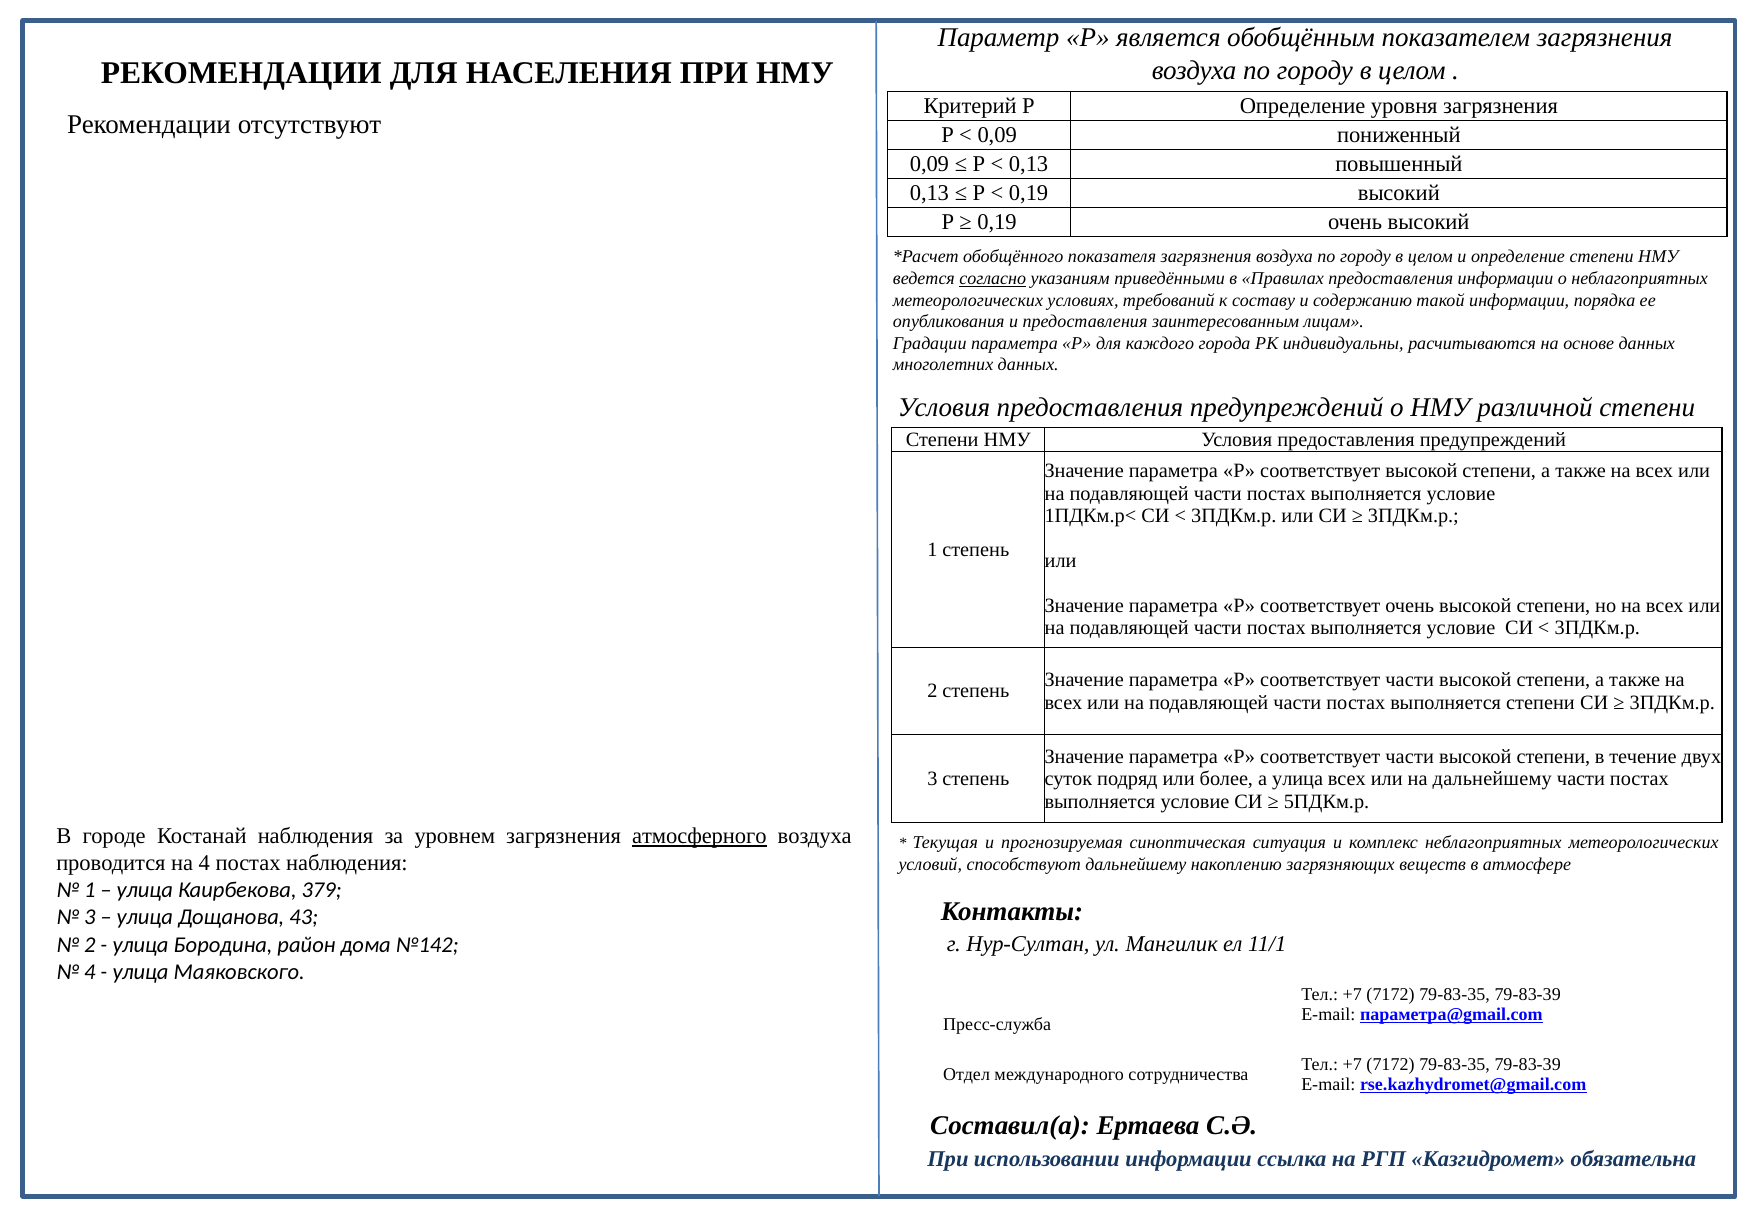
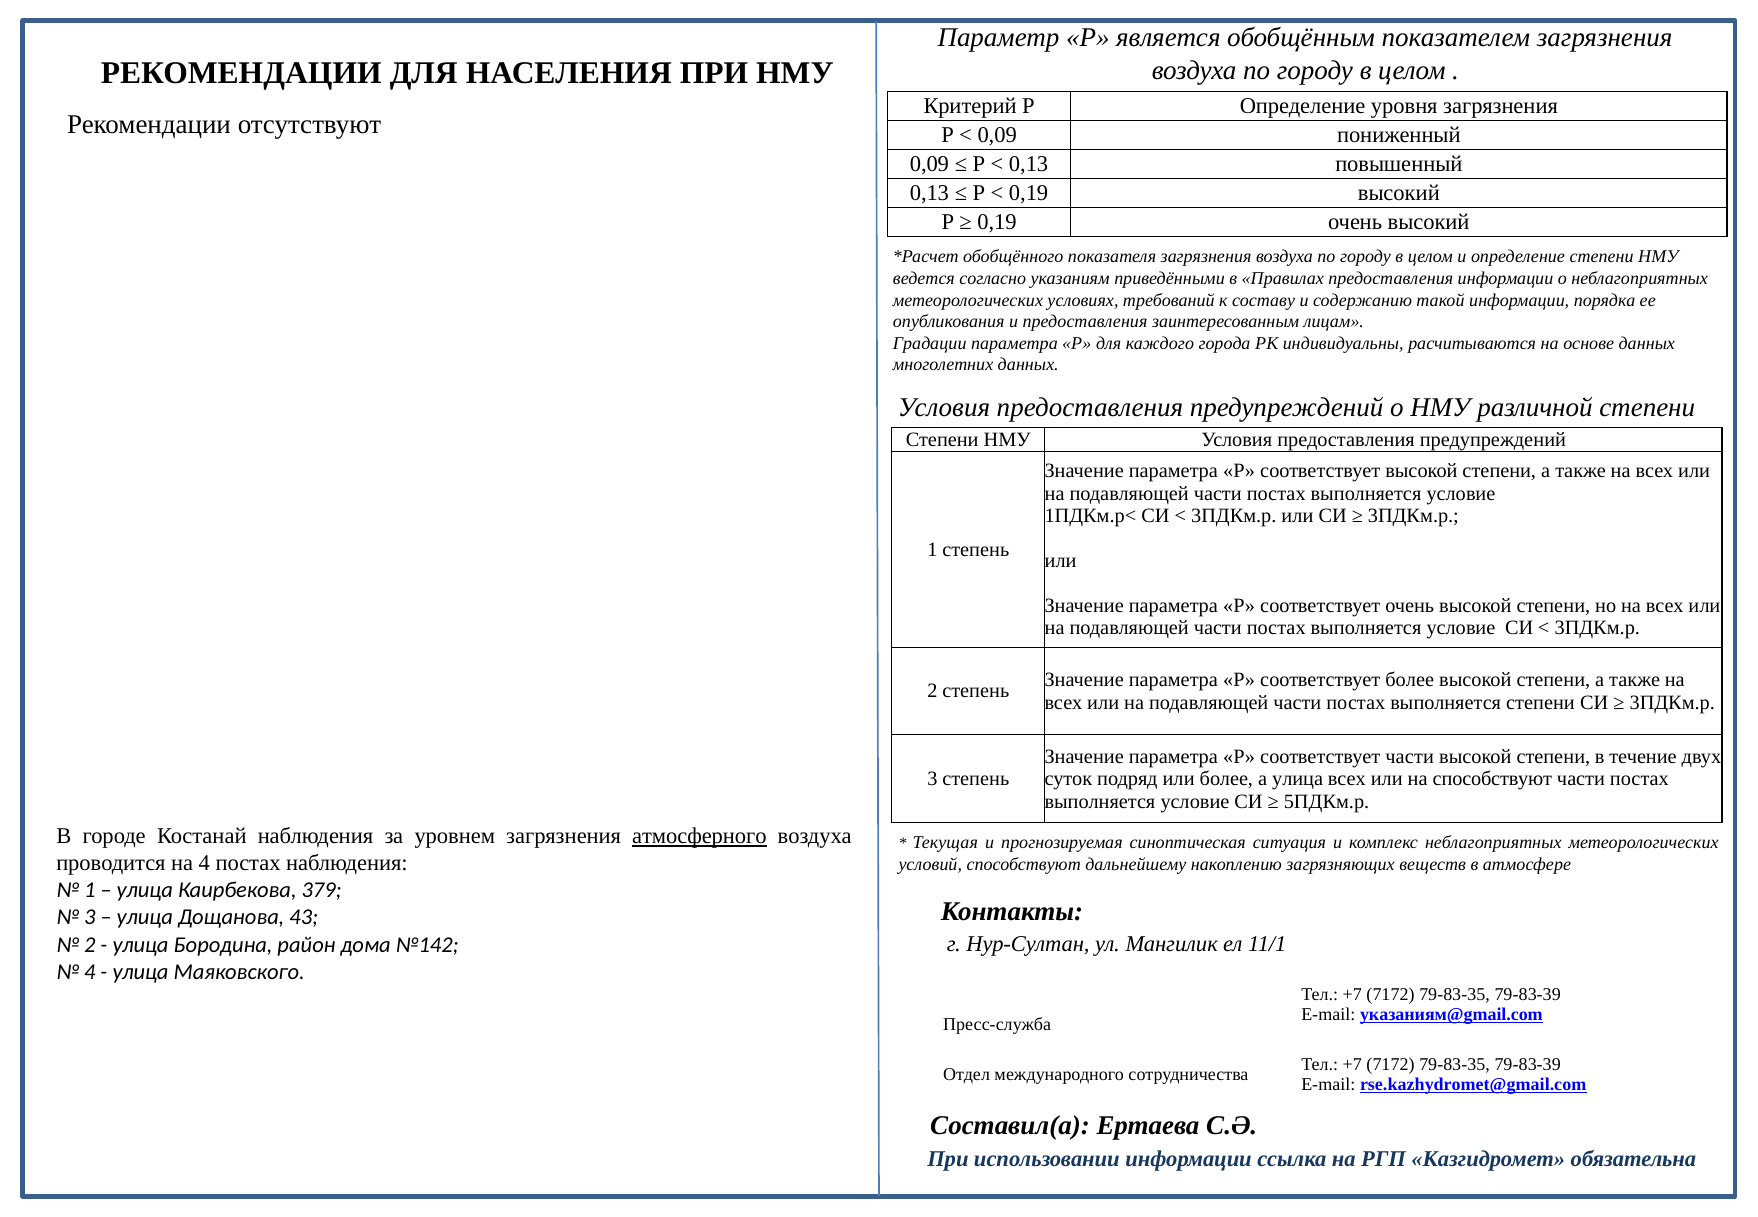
согласно underline: present -> none (993, 279)
части: части -> более (1410, 680)
на дальнейшему: дальнейшему -> способствуют (1492, 779)
параметра@gmail.com: параметра@gmail.com -> указаниям@gmail.com (1451, 1014)
